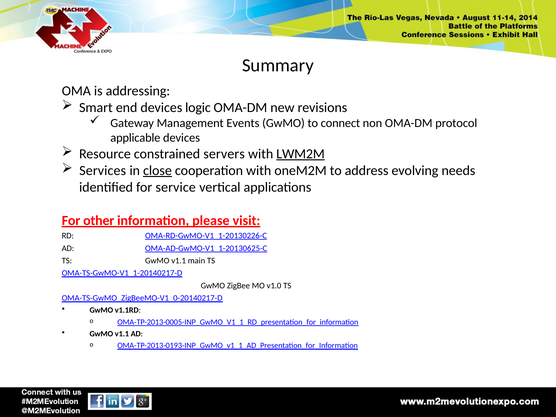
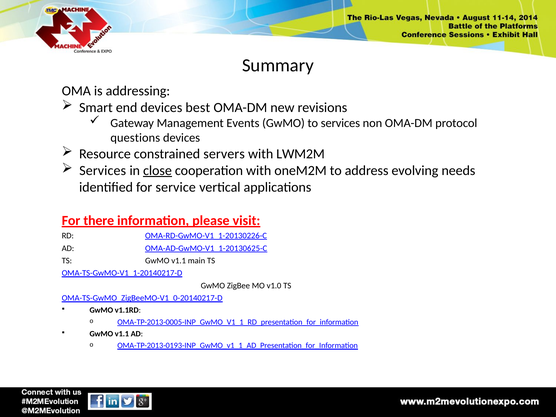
logic: logic -> best (198, 107)
to connect: connect -> services (340, 123)
applicable: applicable -> questions (135, 138)
LWM2M underline: present -> none (301, 154)
other: other -> there (99, 221)
